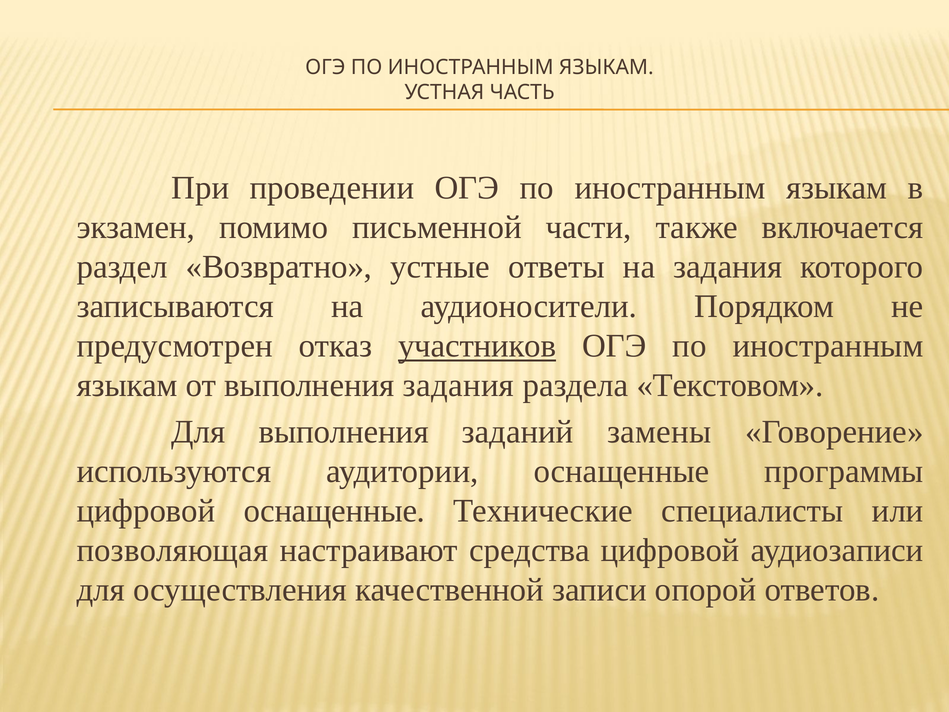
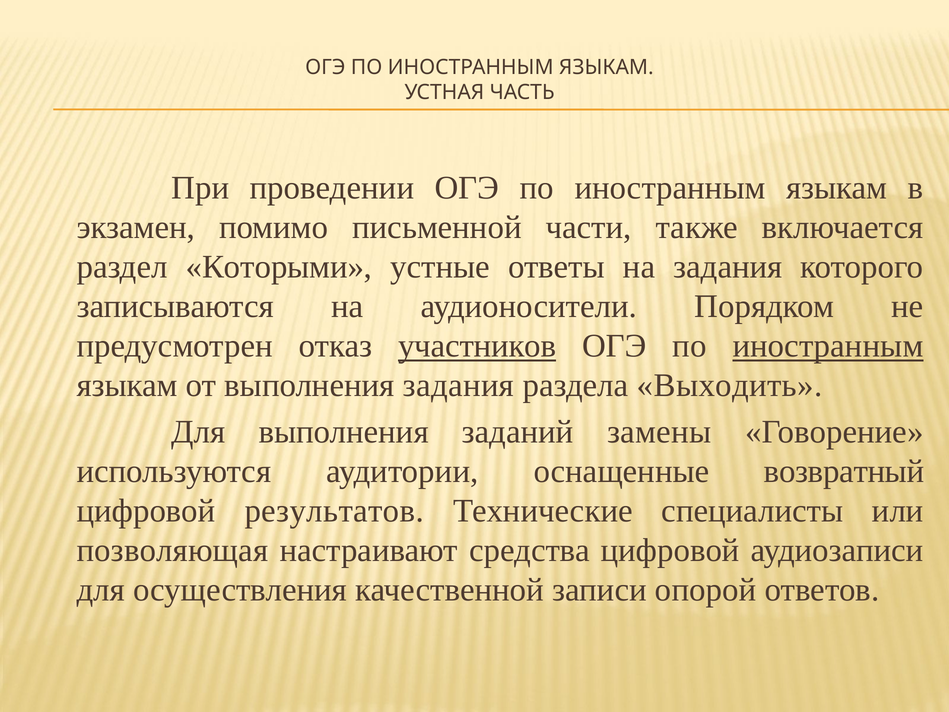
Возвратно: Возвратно -> Которыми (279, 267)
иностранным underline: none -> present (828, 346)
Текстовом: Текстовом -> Выходить (730, 385)
программы: программы -> возвратный (844, 471)
цифровой оснащенные: оснащенные -> результатов (334, 511)
